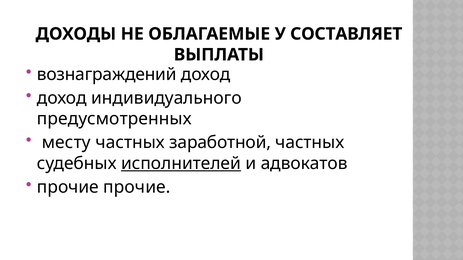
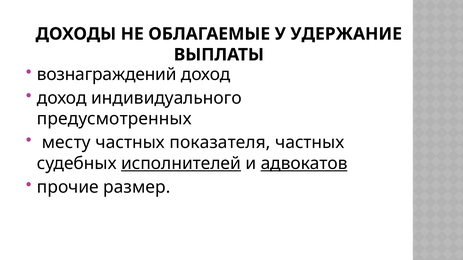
СОСТАВЛЯЕТ: СОСТАВЛЯЕТ -> УДЕРЖАНИЕ (346, 34)
заработной: заработной -> показателя (220, 143)
адвокатов underline: none -> present (304, 164)
прочие прочие: прочие -> размер (137, 187)
